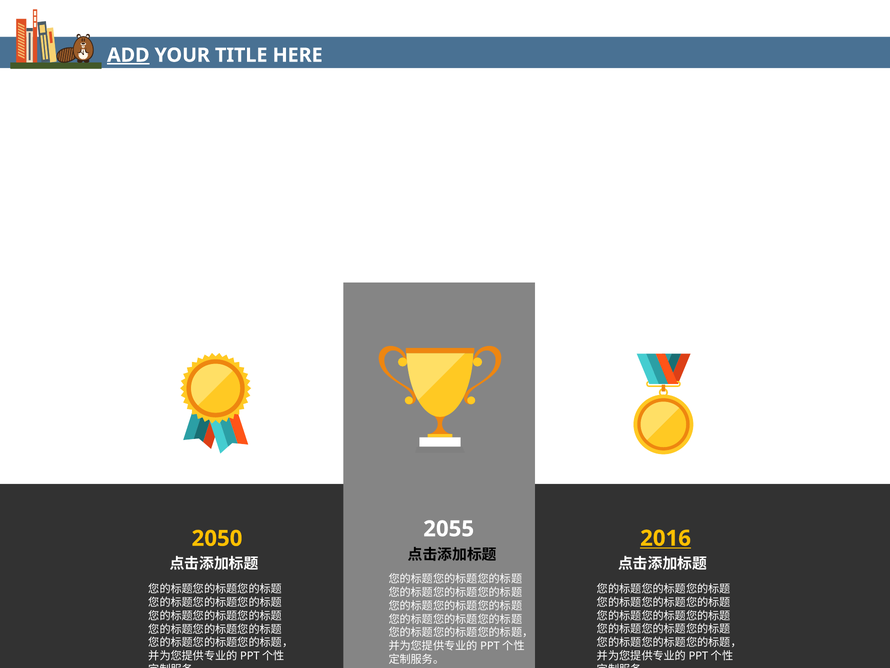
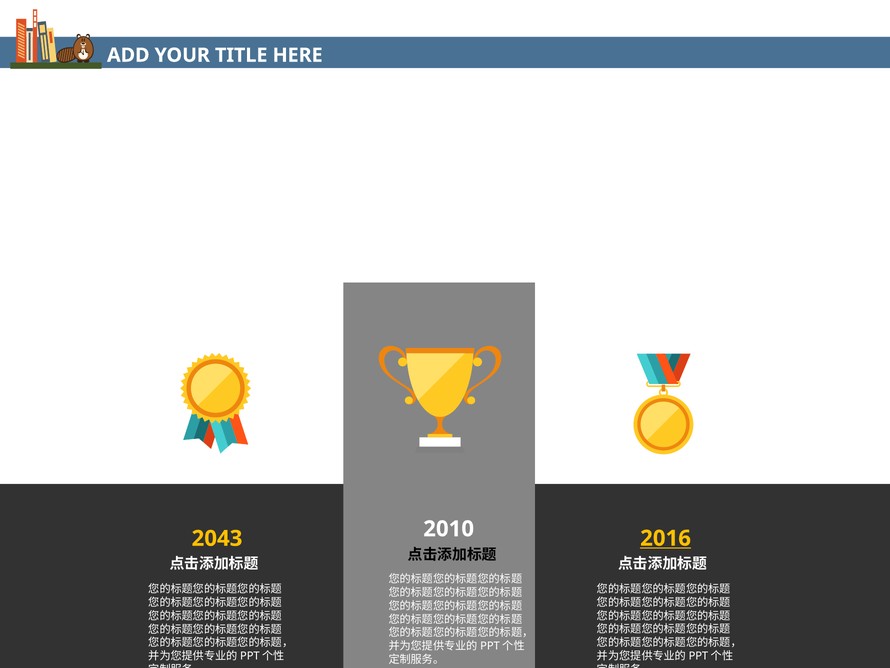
ADD underline: present -> none (128, 55)
2055: 2055 -> 2010 (449, 529)
2050: 2050 -> 2043 (217, 538)
